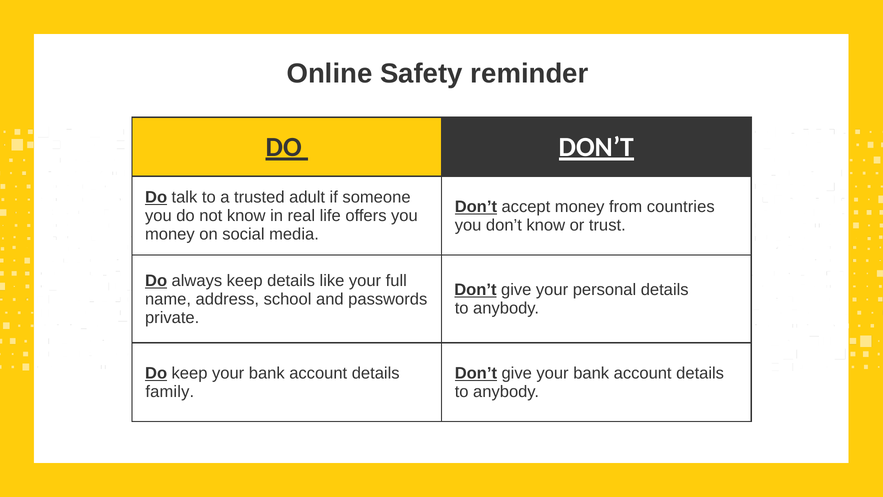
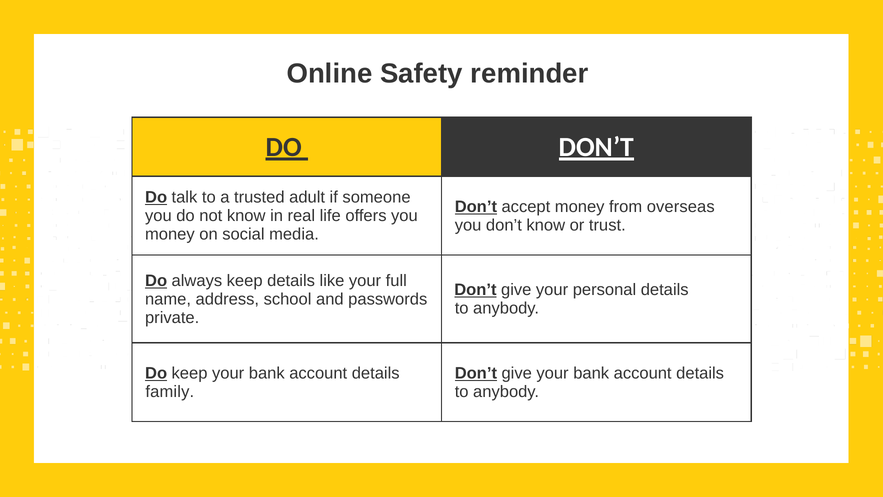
countries: countries -> overseas (681, 207)
